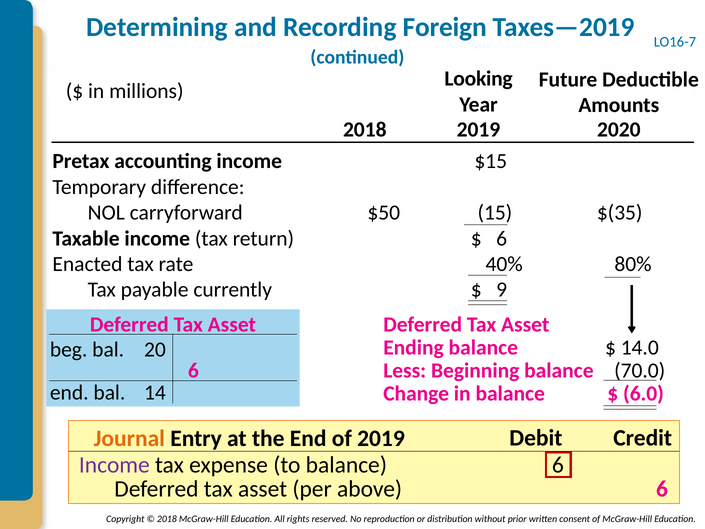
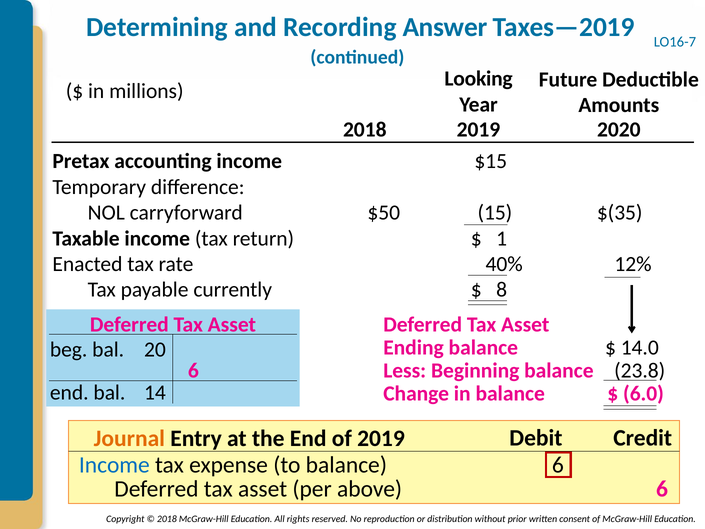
Foreign: Foreign -> Answer (445, 27)
6: 6 -> 1 (502, 238)
80%: 80% -> 12% (633, 264)
9: 9 -> 8 (502, 290)
70.0: 70.0 -> 23.8 (640, 370)
Income colour: purple -> blue (114, 465)
